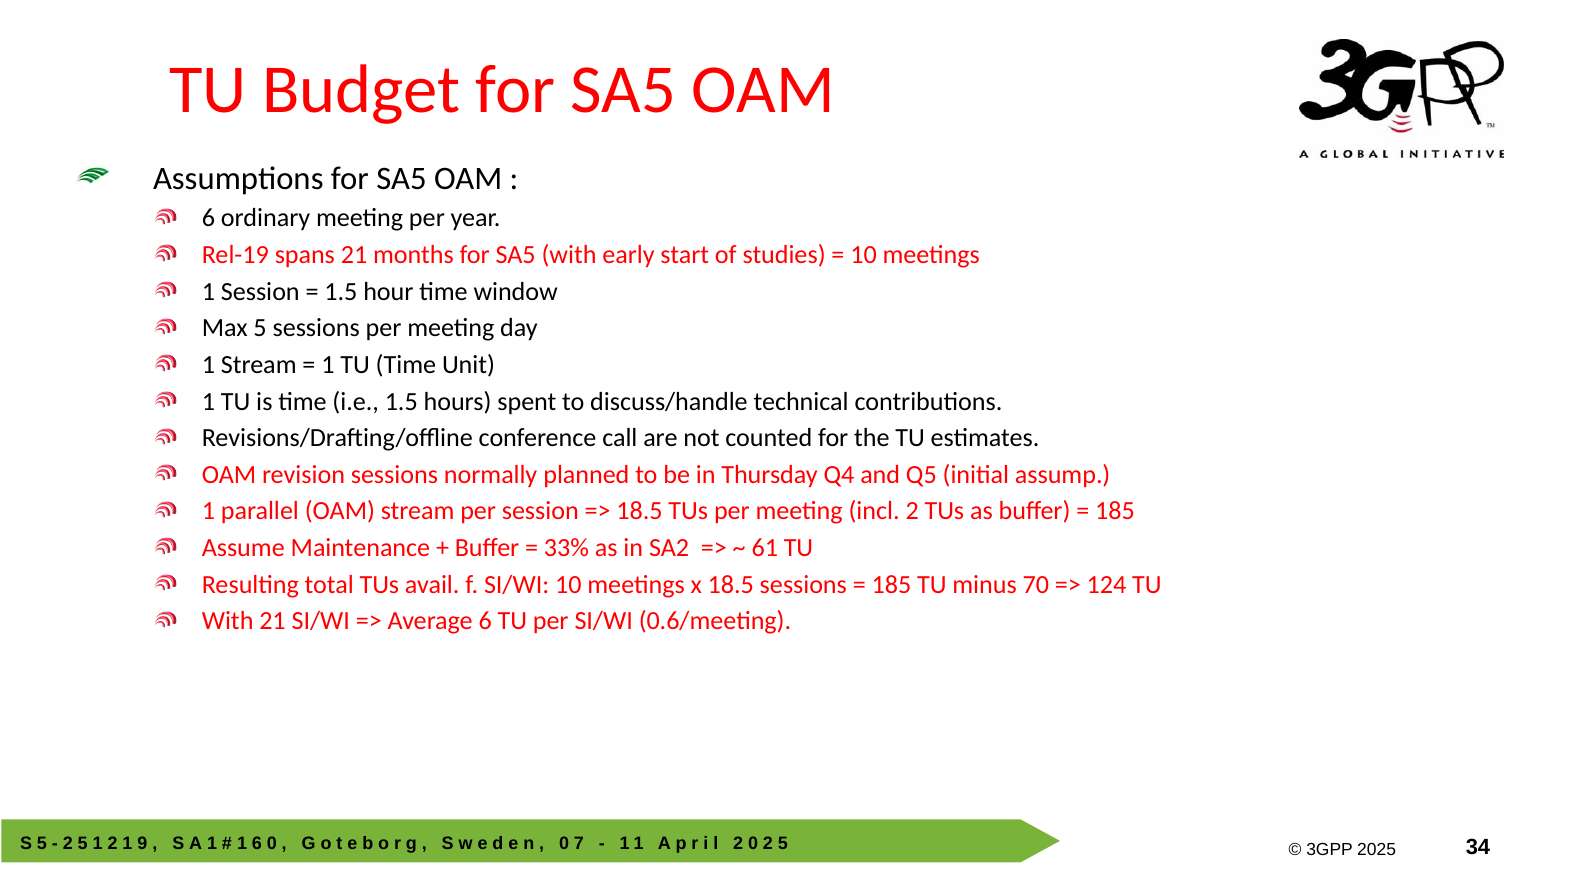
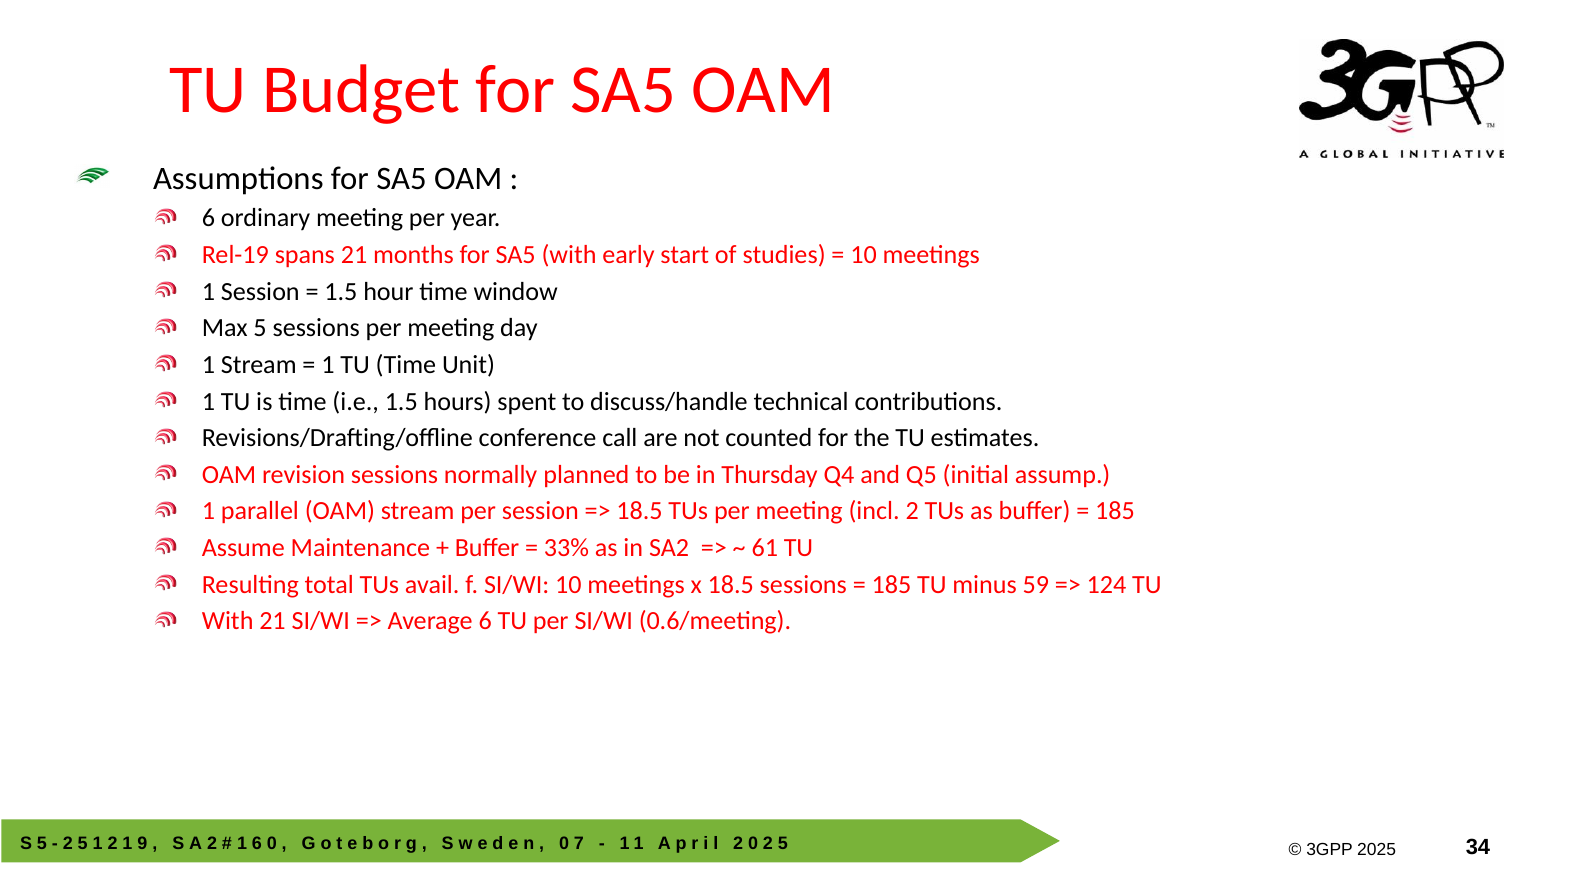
70: 70 -> 59 (1036, 584)
1: 1 -> 2 (212, 843)
